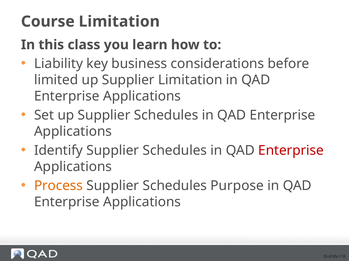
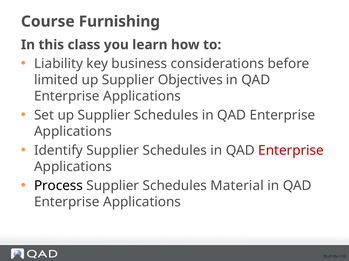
Course Limitation: Limitation -> Furnishing (119, 22)
Supplier Limitation: Limitation -> Objectives (190, 80)
Process colour: orange -> black (58, 186)
Purpose: Purpose -> Material (237, 186)
